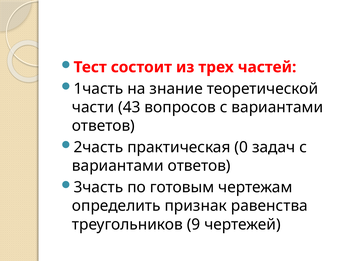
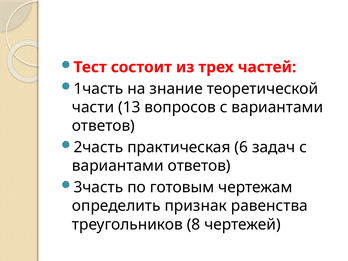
43: 43 -> 13 (129, 107)
0: 0 -> 6 (241, 147)
9: 9 -> 8 (194, 224)
